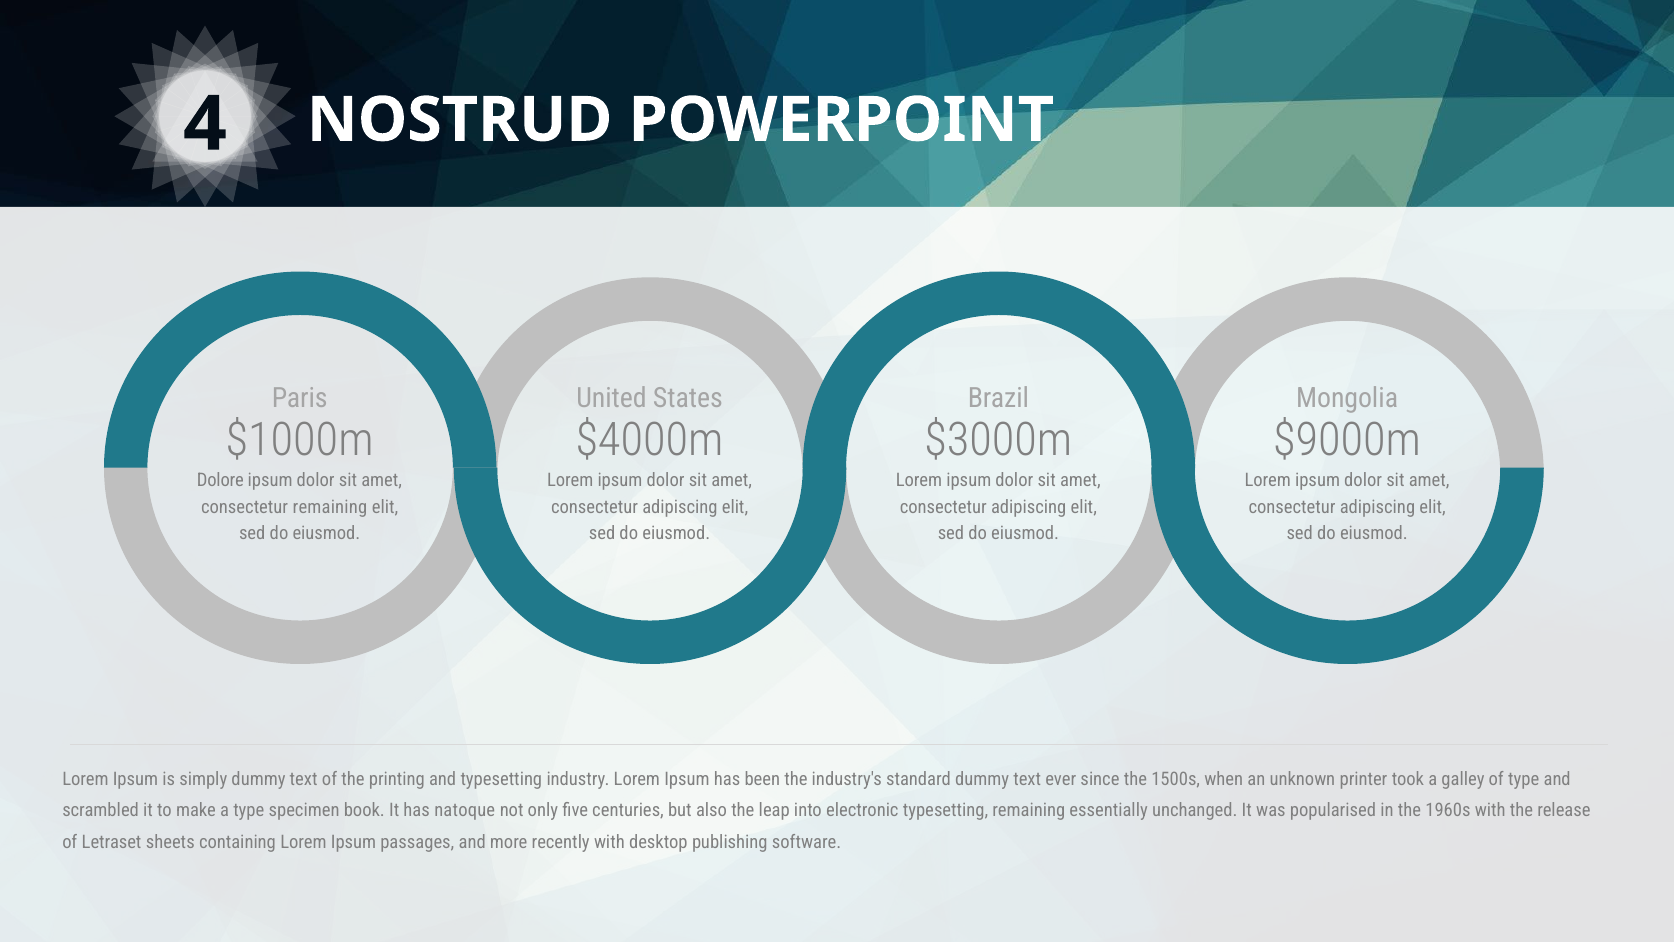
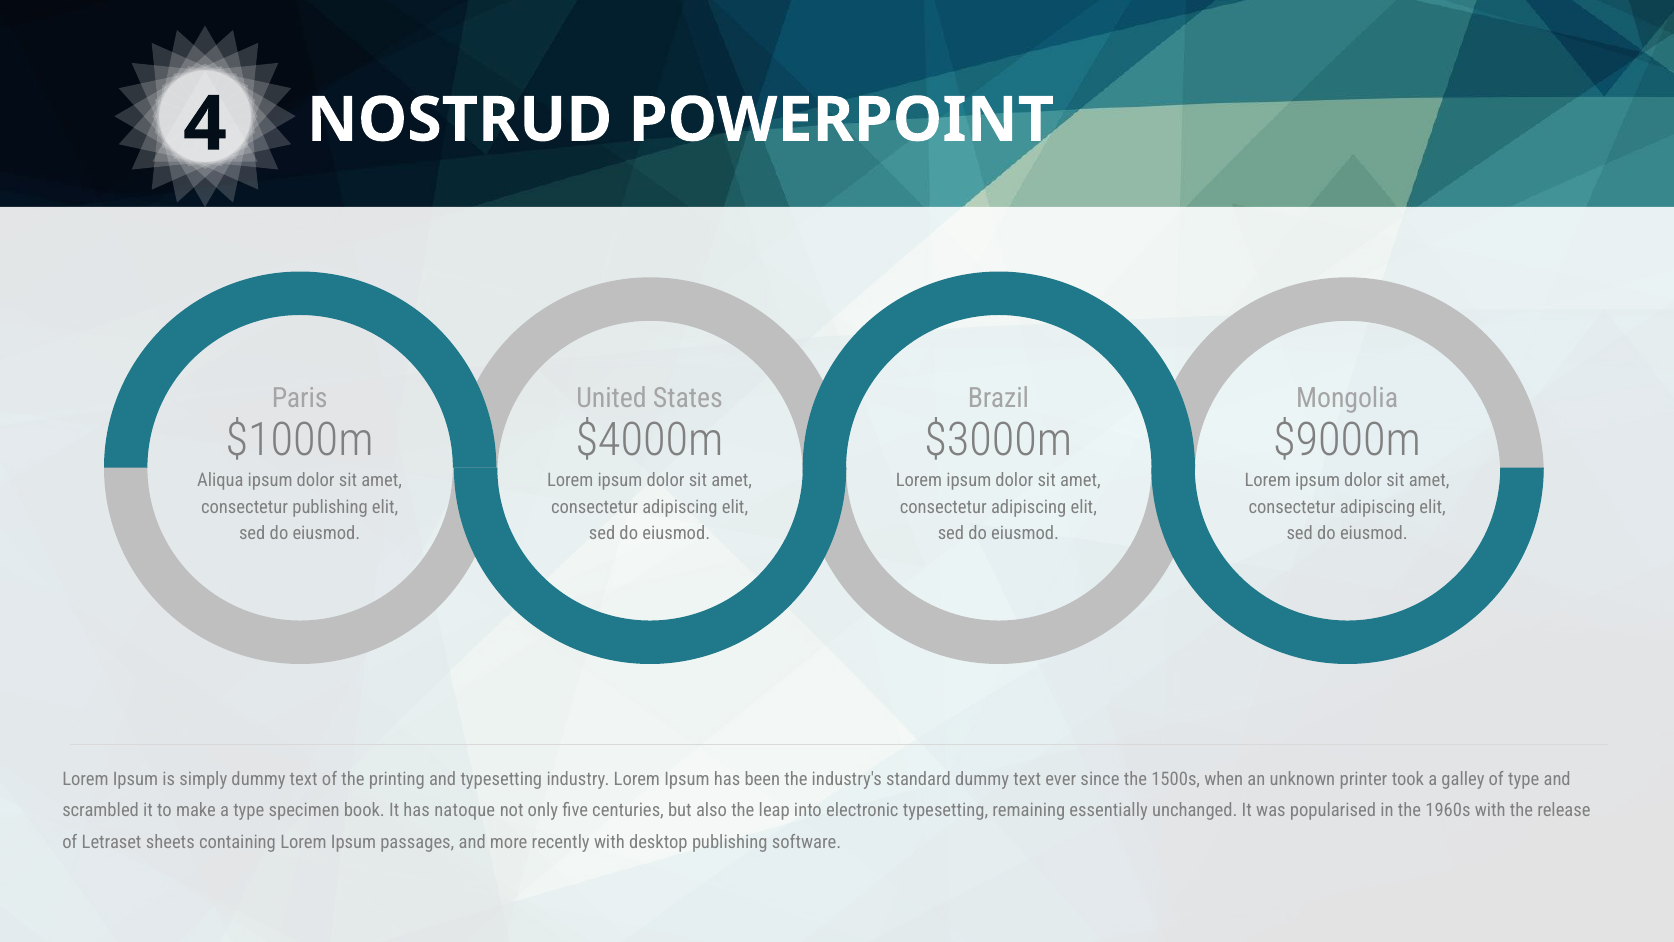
Dolore: Dolore -> Aliqua (220, 480)
consectetur remaining: remaining -> publishing (330, 507)
